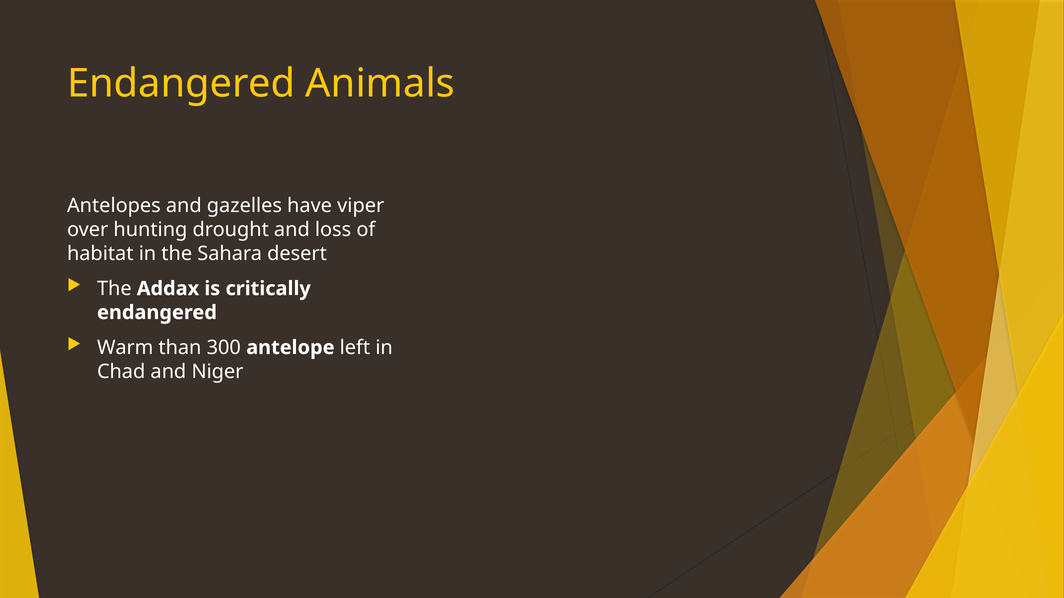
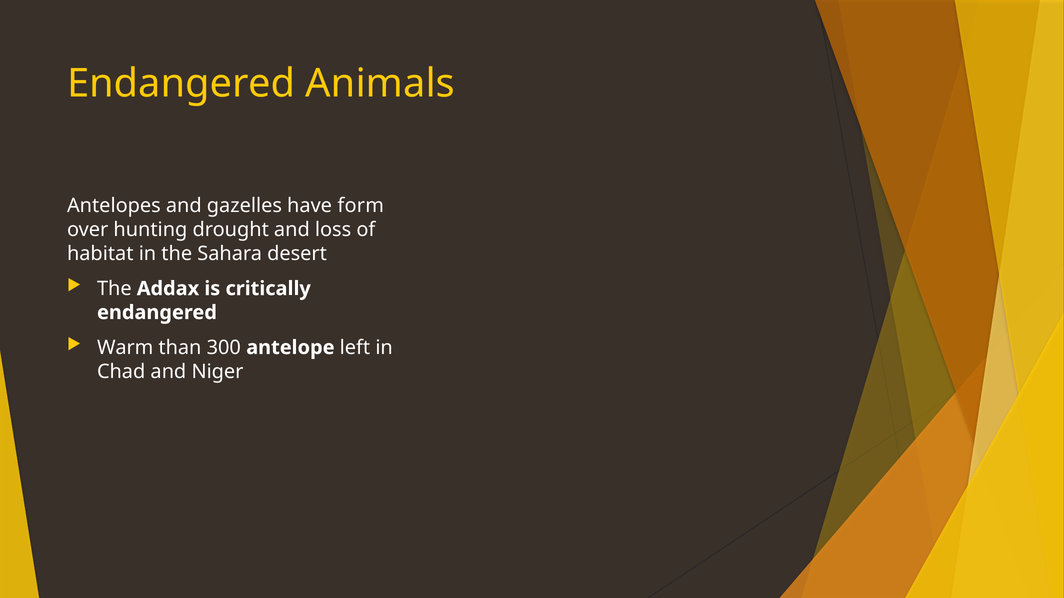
viper: viper -> form (361, 206)
